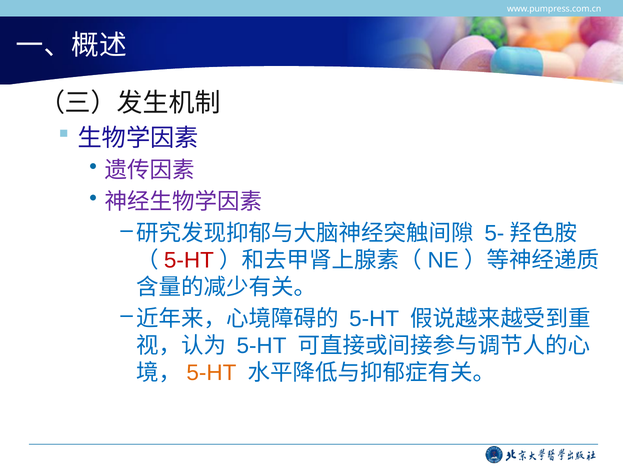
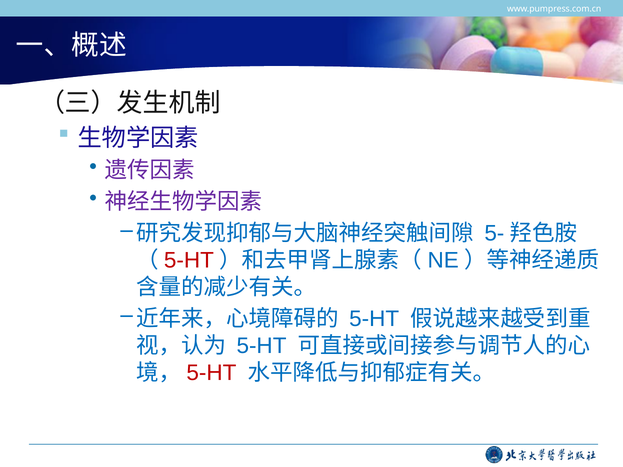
5-HT colour: orange -> red (211, 373)
